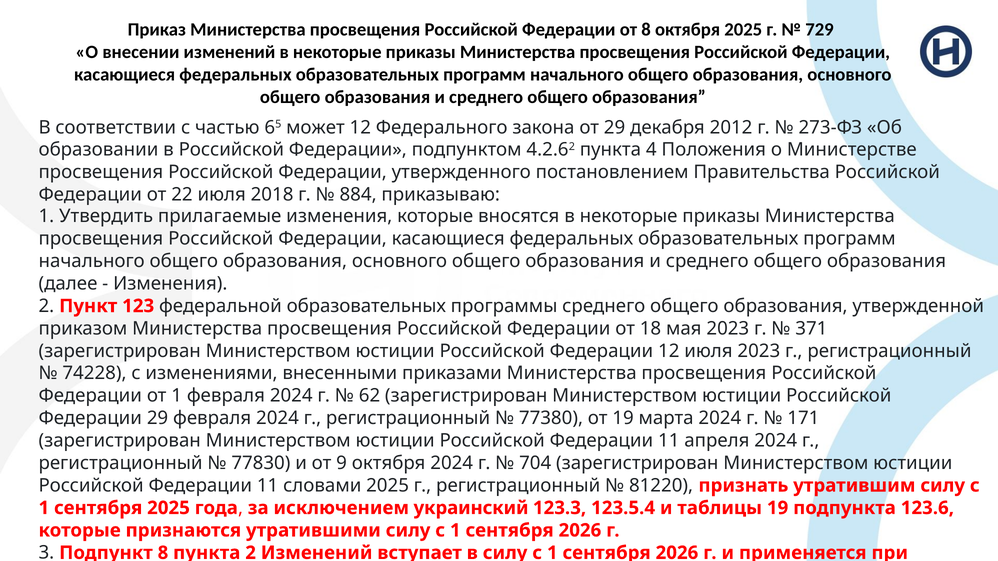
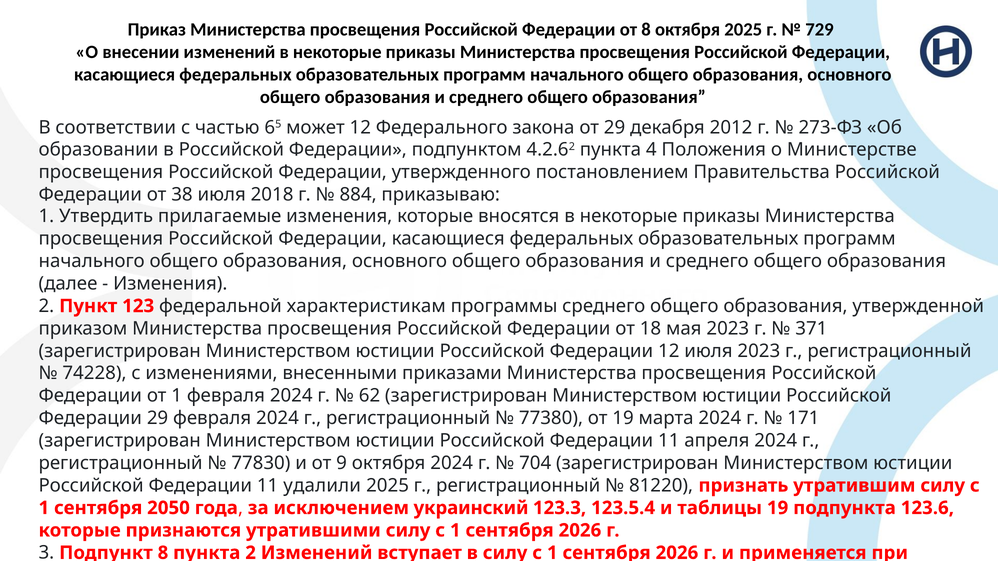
22: 22 -> 38 (182, 195)
федеральной образовательных: образовательных -> характеристикам (366, 306)
словами: словами -> удалили (322, 486)
сентября 2025: 2025 -> 2050 (168, 508)
